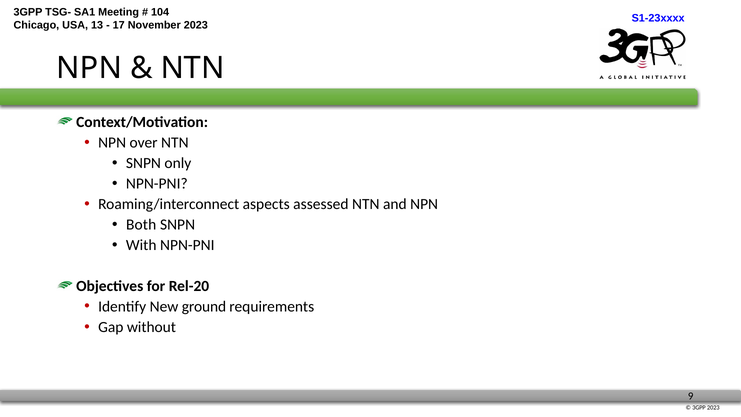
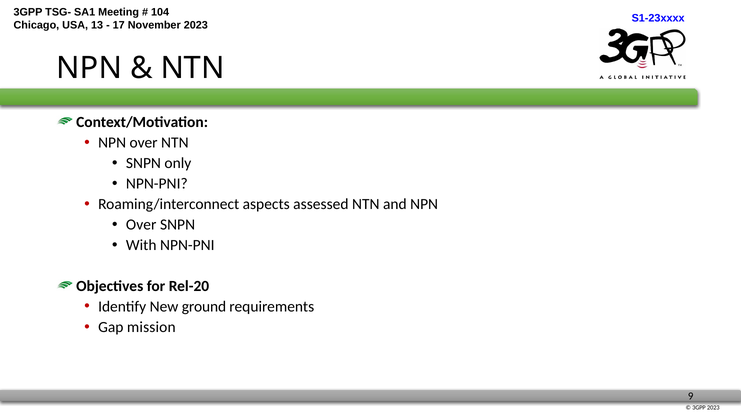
Both: Both -> Over (141, 225)
without: without -> mission (151, 327)
